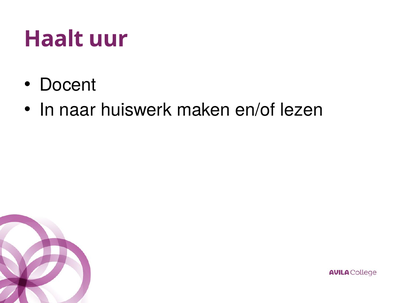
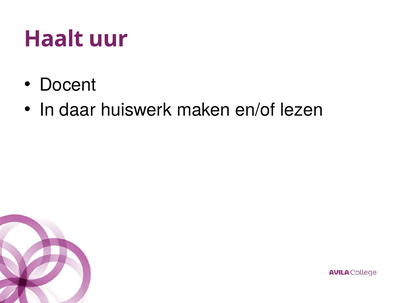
naar: naar -> daar (78, 110)
